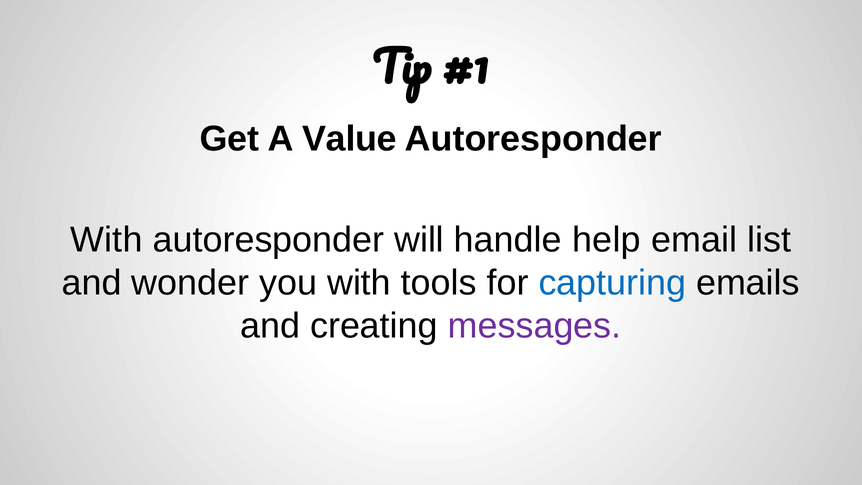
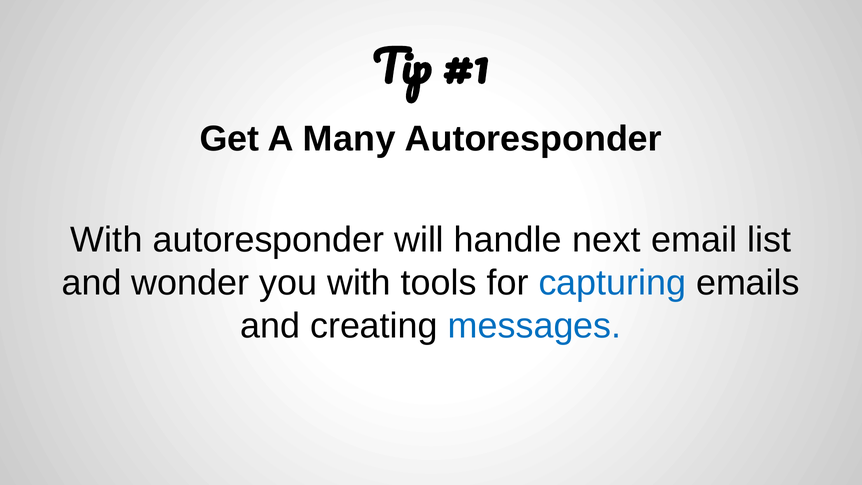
Value: Value -> Many (349, 139)
help: help -> next (606, 240)
messages colour: purple -> blue (535, 326)
